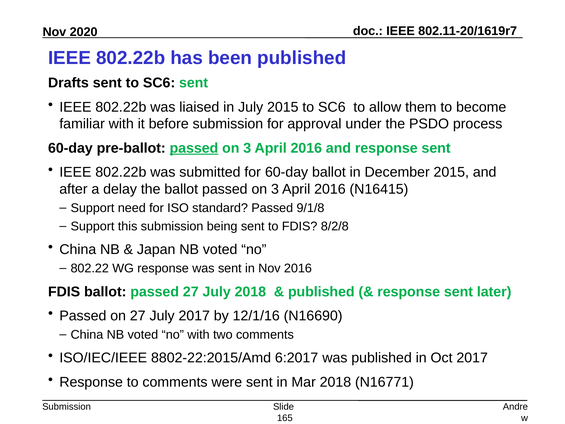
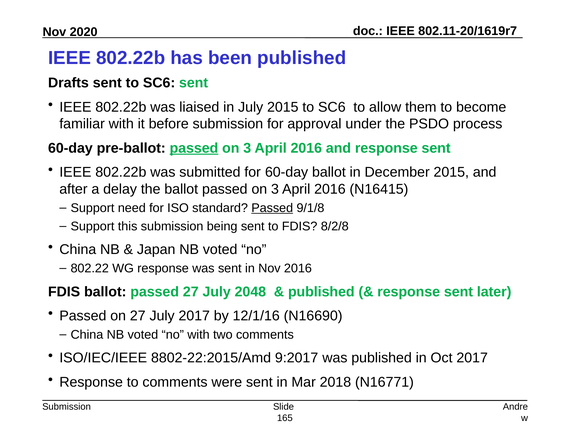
Passed underline: none -> present (272, 208)
July 2018: 2018 -> 2048 (250, 292)
6:2017: 6:2017 -> 9:2017 (297, 358)
